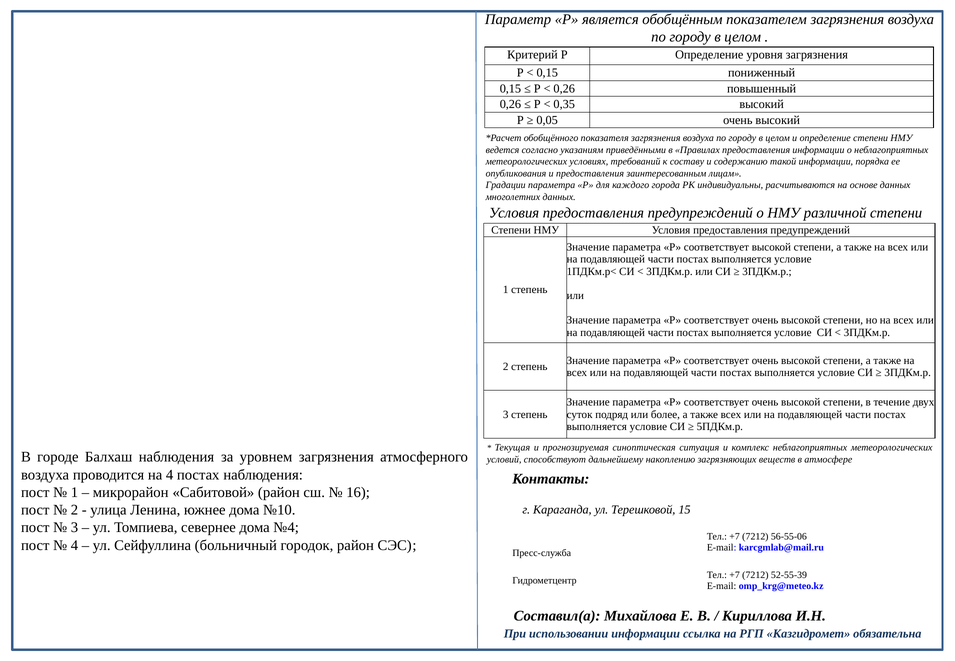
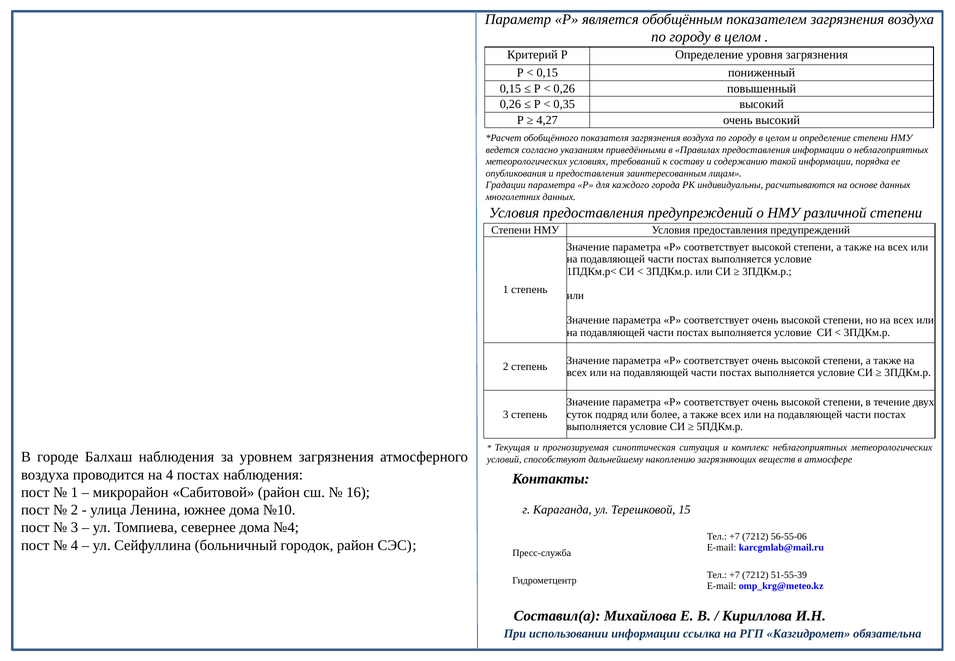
0,05: 0,05 -> 4,27 (547, 120)
52-55-39: 52-55-39 -> 51-55-39 (789, 575)
